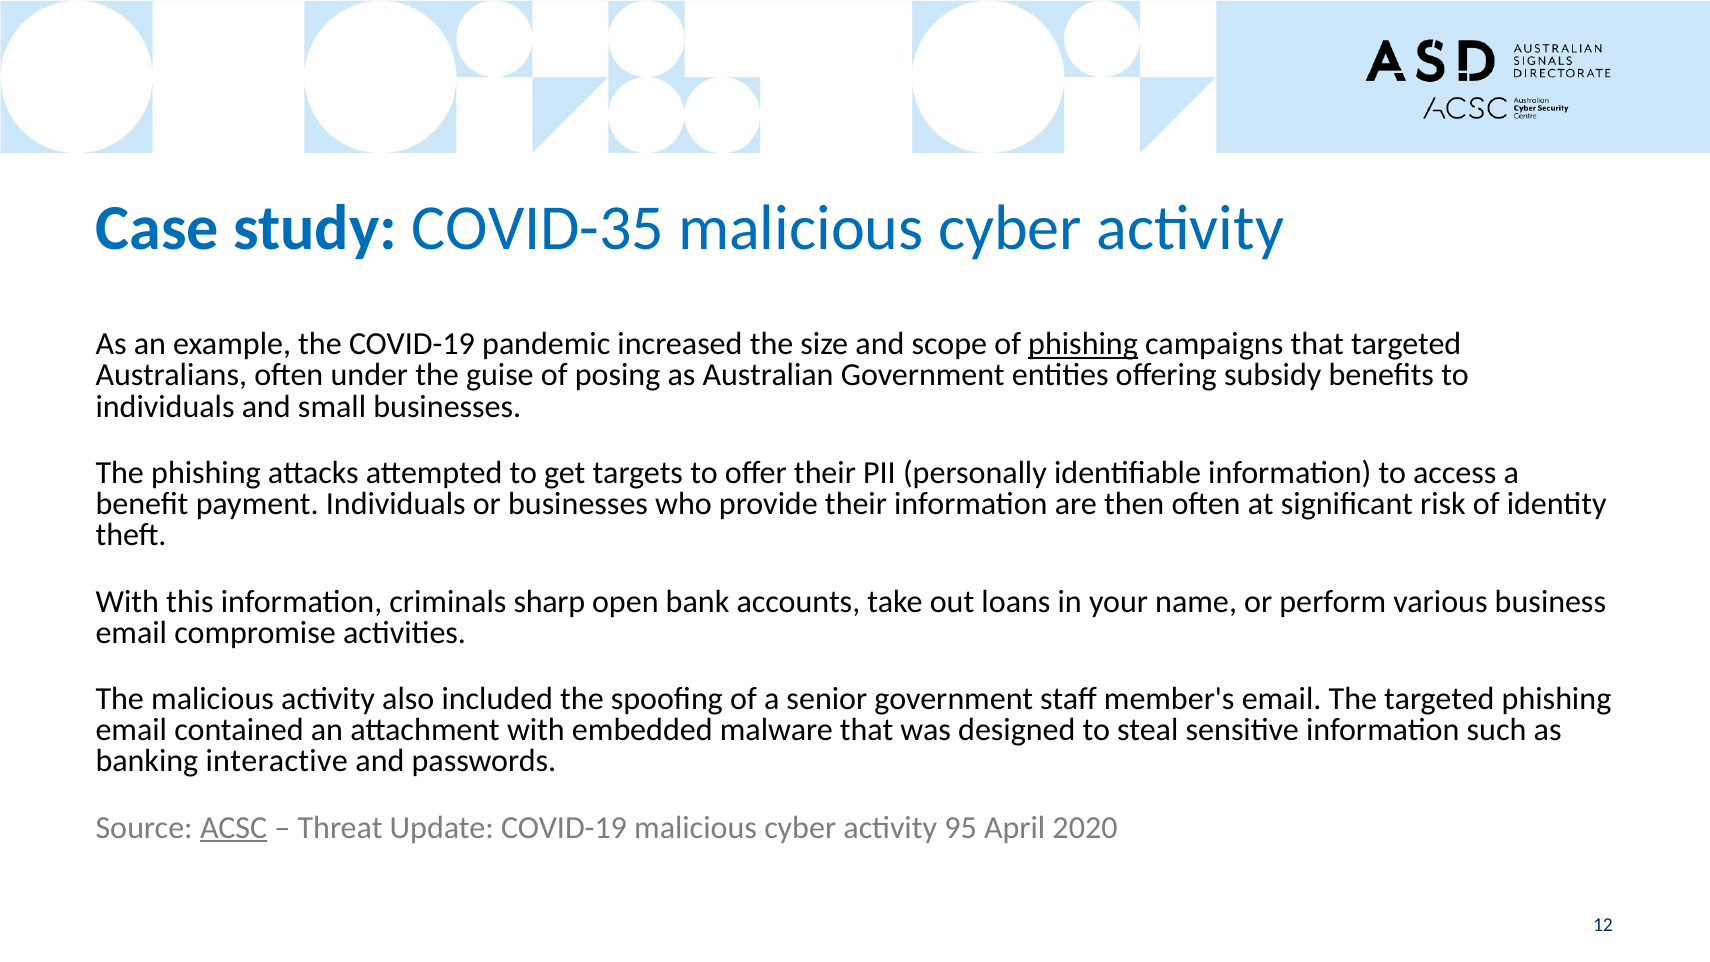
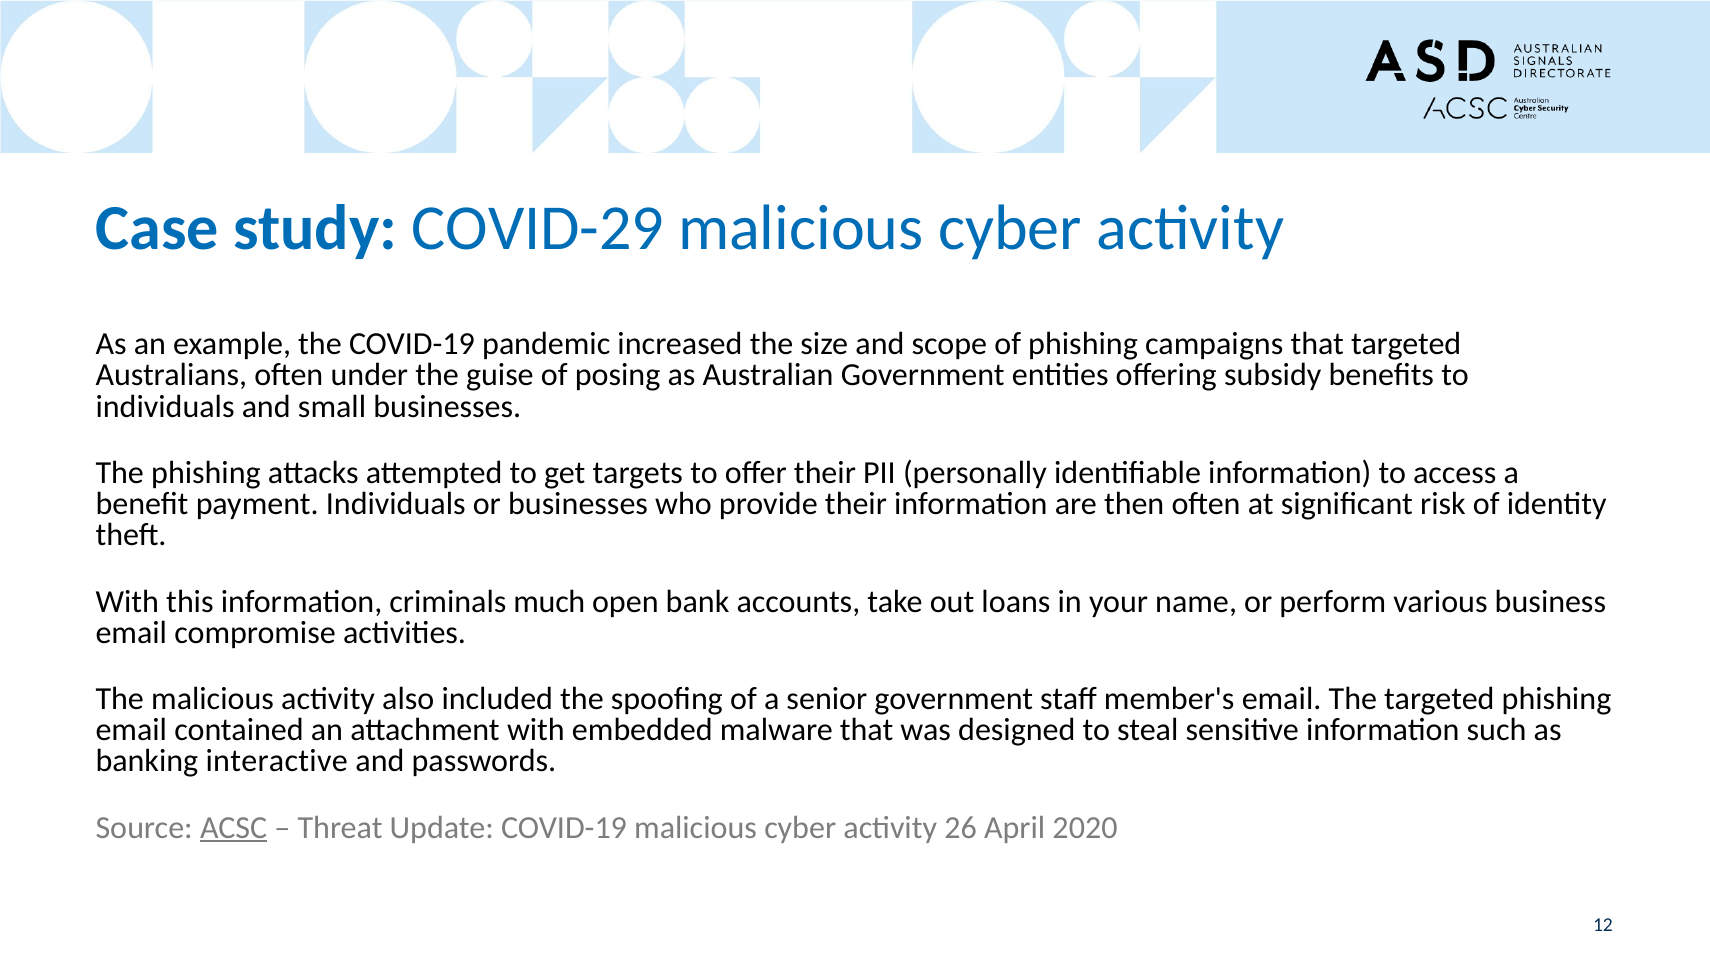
COVID-35: COVID-35 -> COVID-29 (538, 228)
phishing underline: present -> none (1083, 344)
sharp: sharp -> much (549, 601)
95: 95 -> 26 (961, 828)
